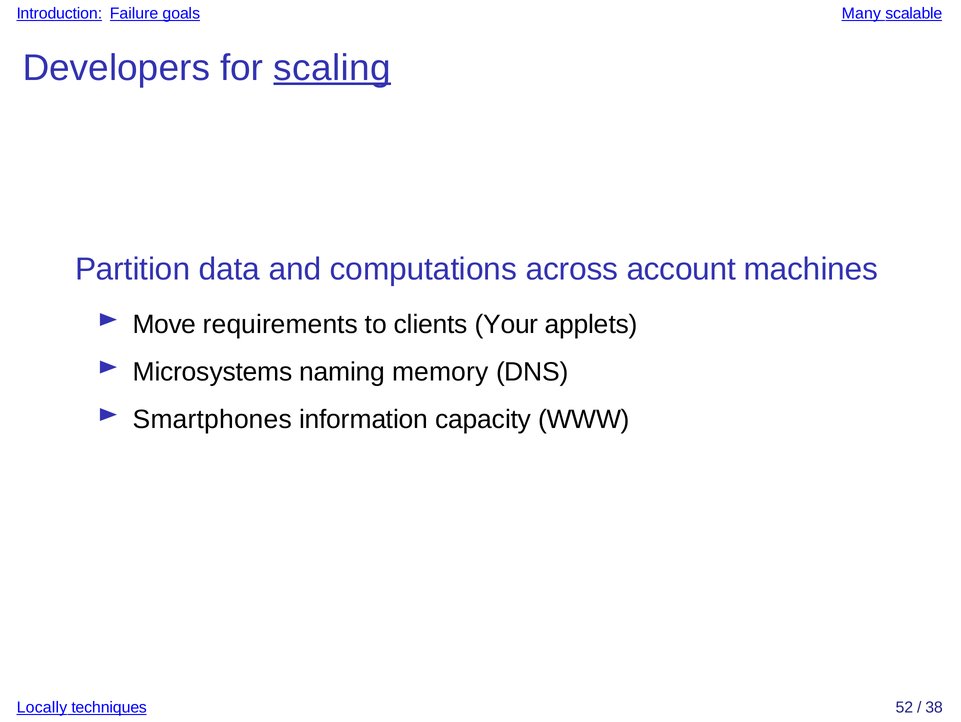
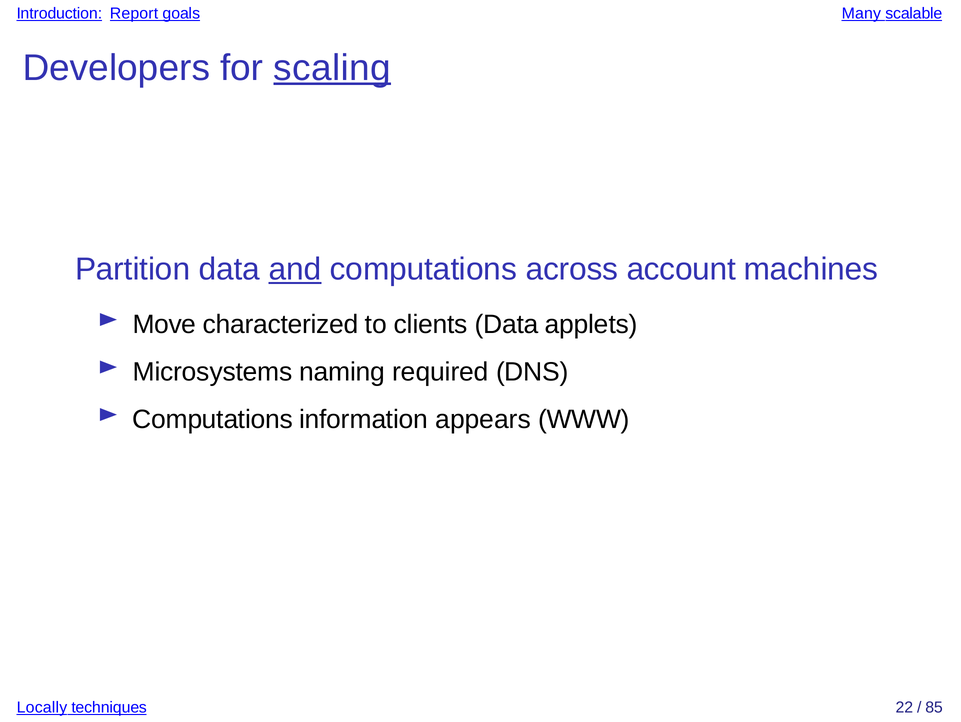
Failure: Failure -> Report (134, 13)
and underline: none -> present (295, 269)
requirements: requirements -> characterized (281, 324)
clients Your: Your -> Data (506, 324)
memory: memory -> required (440, 372)
Smartphones: Smartphones -> Computations (213, 419)
capacity: capacity -> appears (483, 419)
52: 52 -> 22 (904, 707)
38: 38 -> 85 (934, 707)
